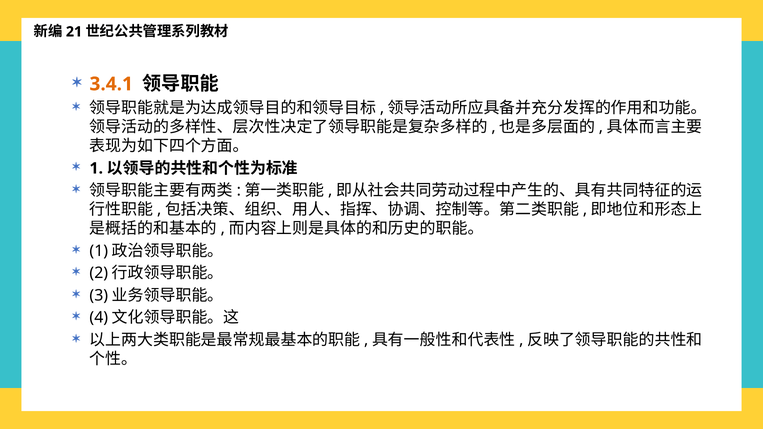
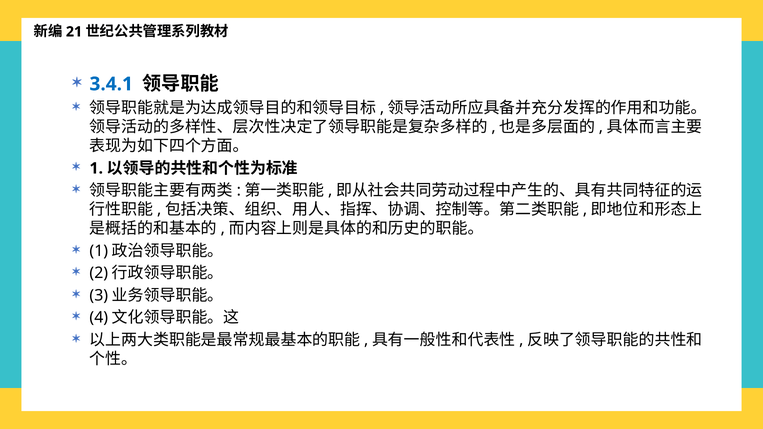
3.4.1 colour: orange -> blue (111, 84)
